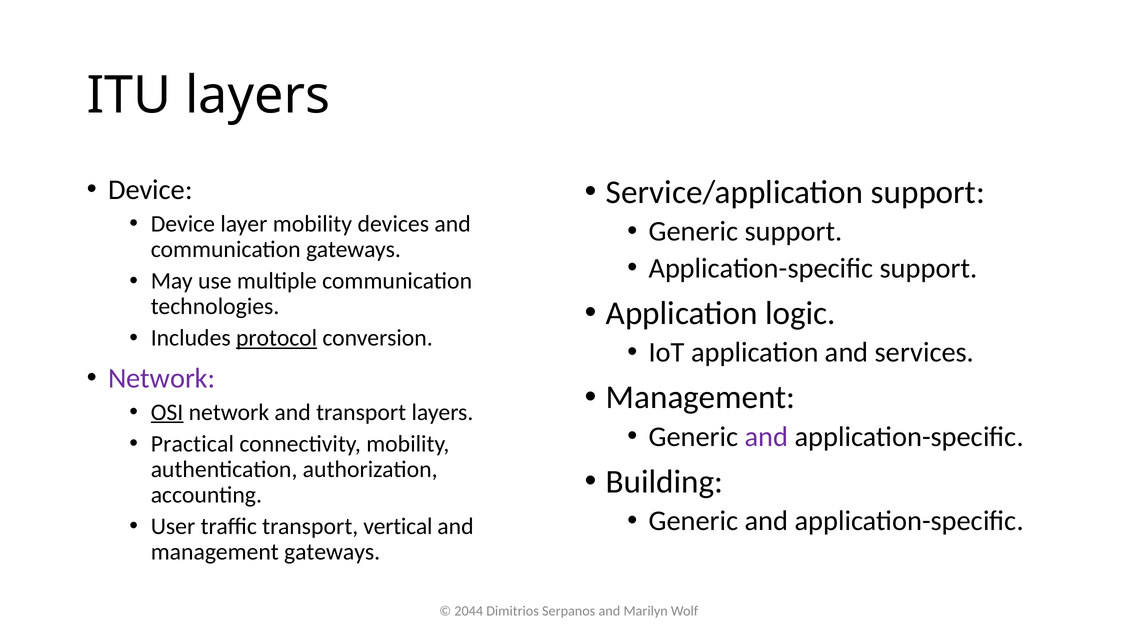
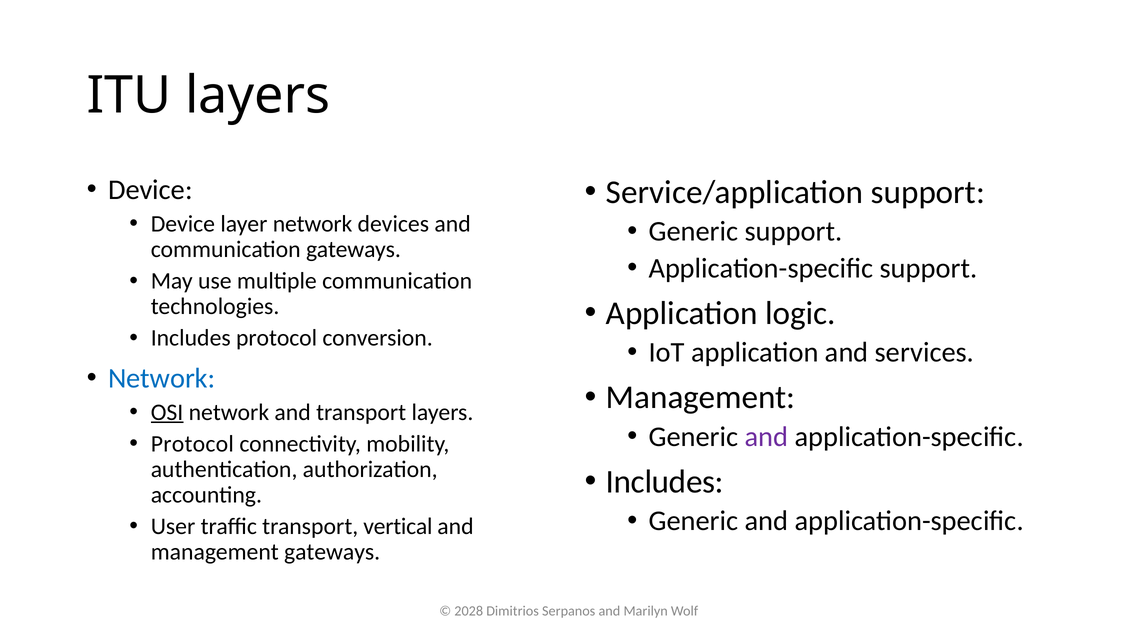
layer mobility: mobility -> network (313, 224)
protocol underline: present -> none (277, 338)
Network colour: purple -> blue (162, 378)
Practical: Practical -> Protocol (192, 444)
Building: Building -> Includes (665, 482)
2044: 2044 -> 2028 (469, 611)
